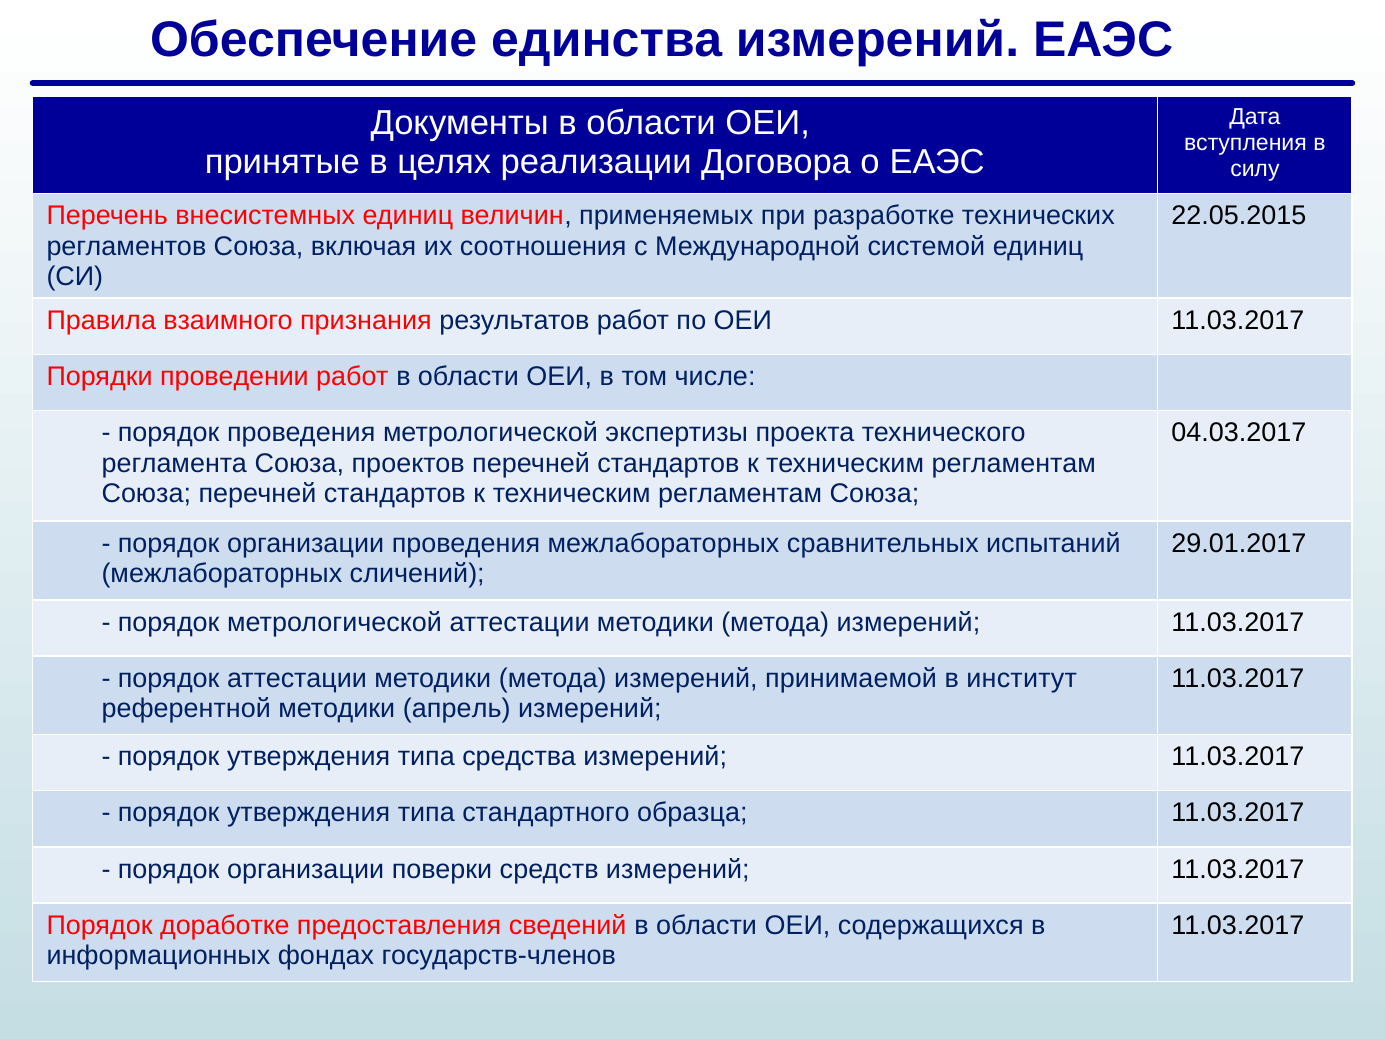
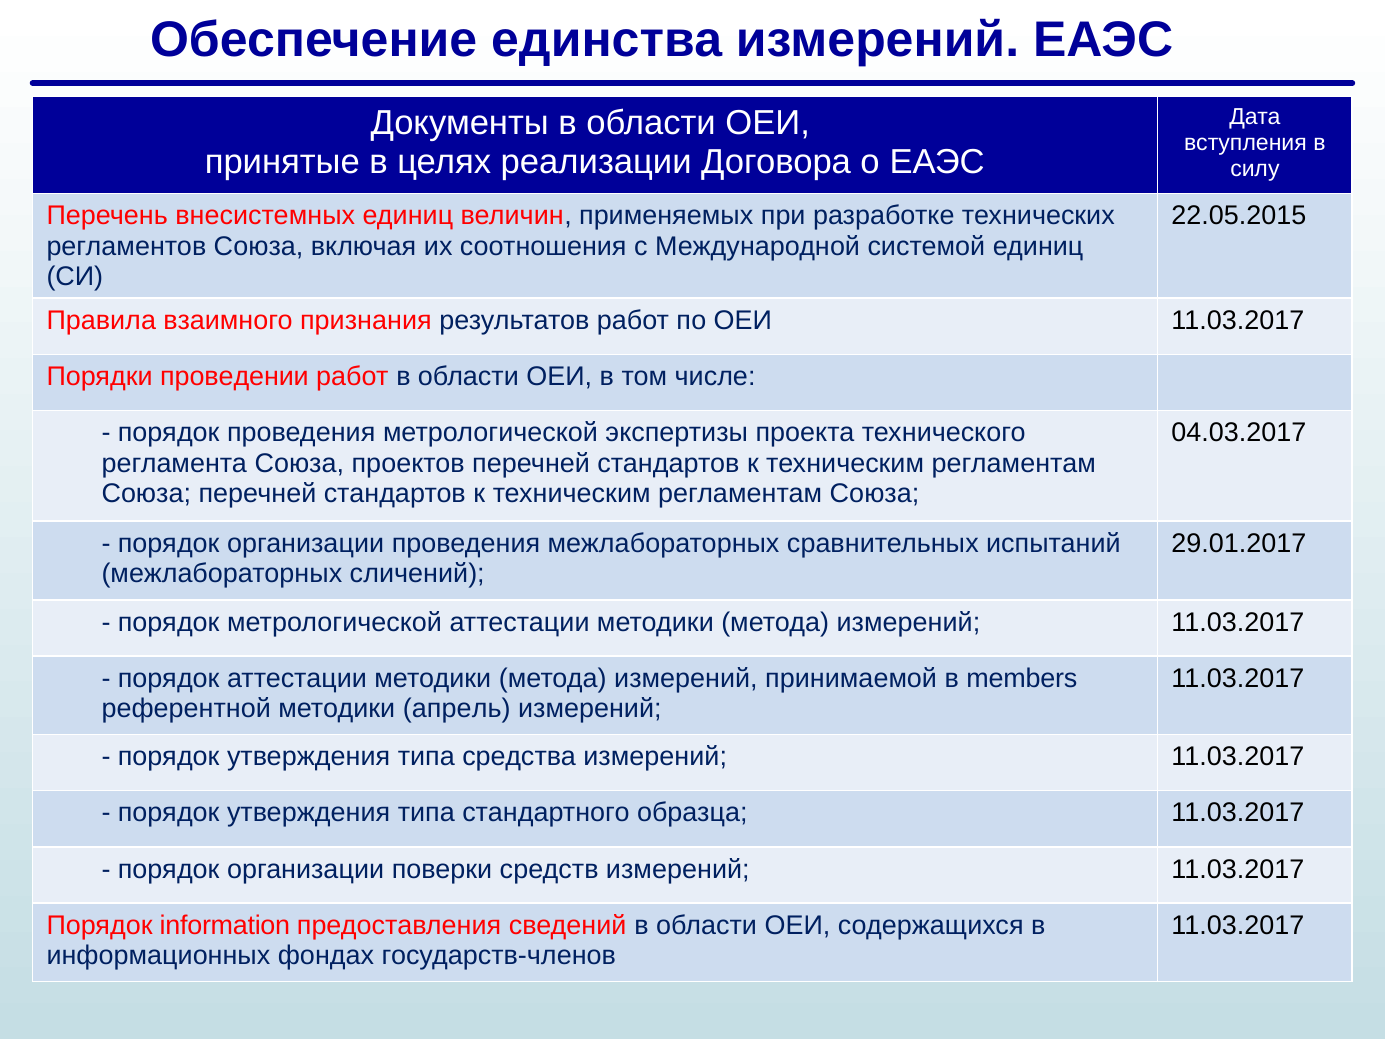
институт: институт -> members (1022, 678)
доработке: доработке -> information (225, 925)
